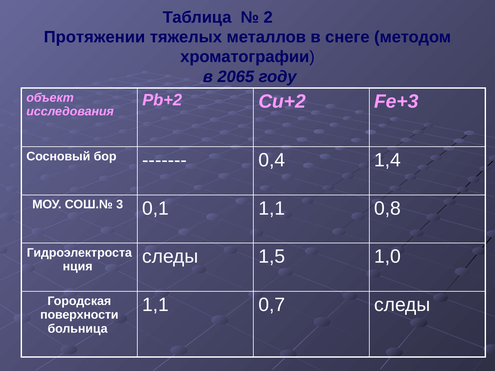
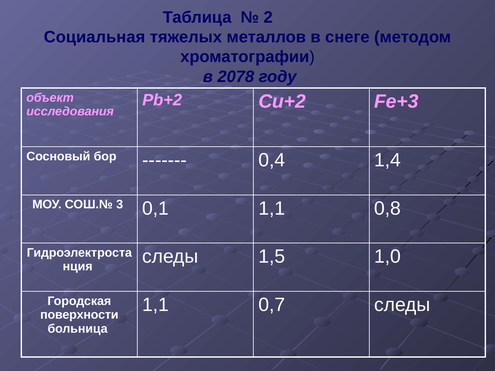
Протяжении: Протяжении -> Социальная (94, 37)
2065: 2065 -> 2078 (236, 77)
